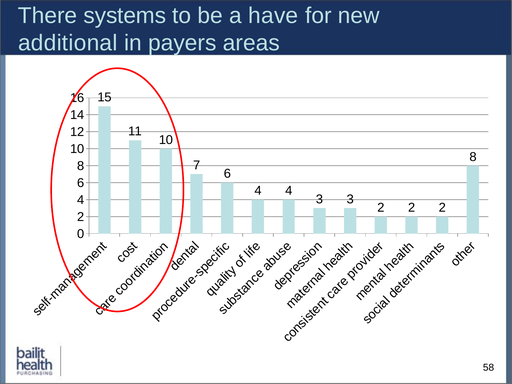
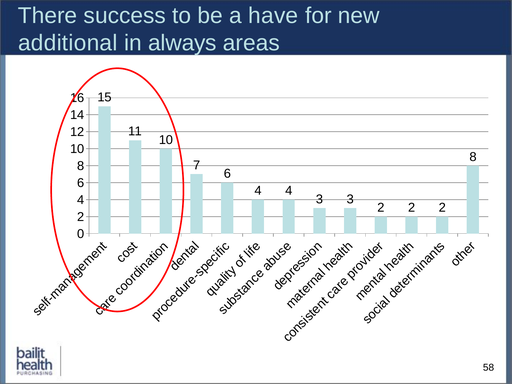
systems: systems -> success (125, 16)
payers: payers -> always (182, 43)
